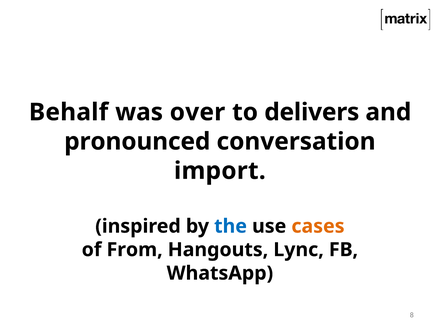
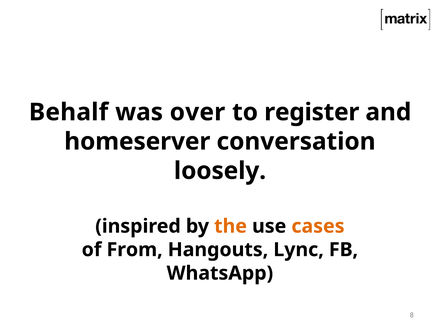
delivers: delivers -> register (312, 112)
pronounced: pronounced -> homeserver (137, 142)
import: import -> loosely (220, 171)
the colour: blue -> orange (231, 226)
